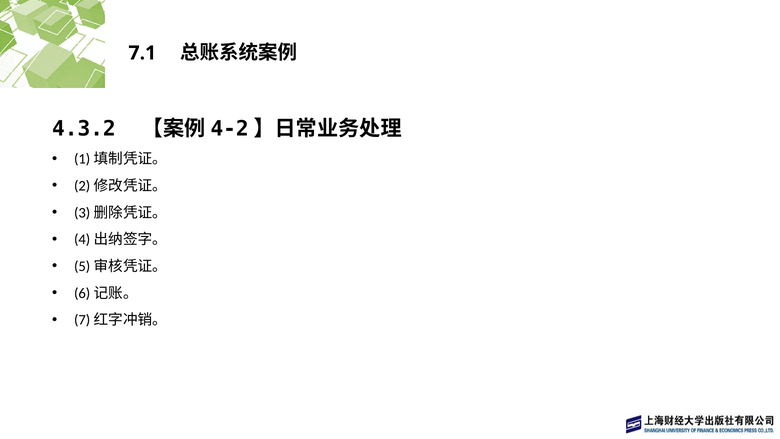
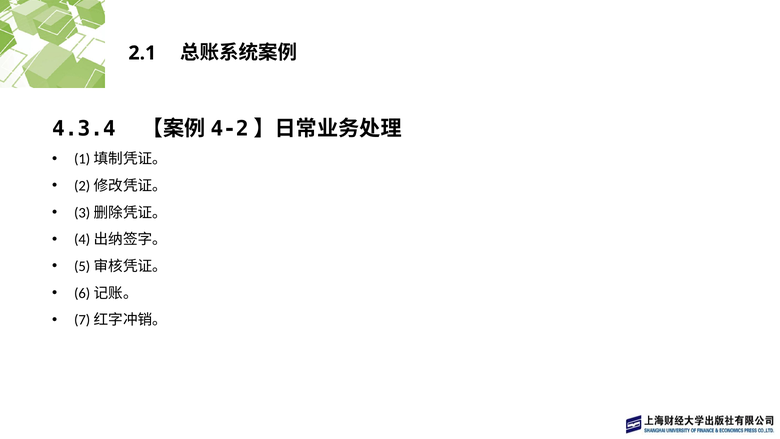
7.1: 7.1 -> 2.1 (142, 53)
4.3.2: 4.3.2 -> 4.3.4 (84, 129)
